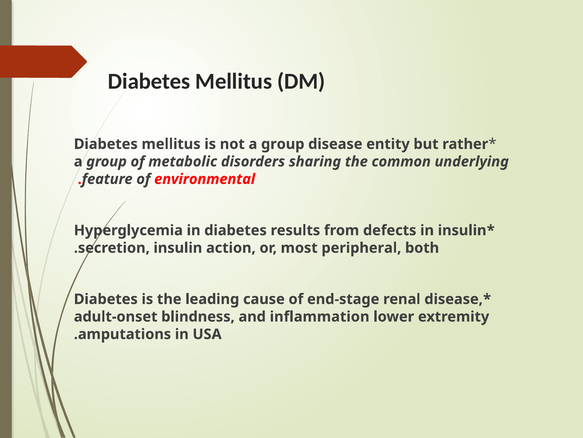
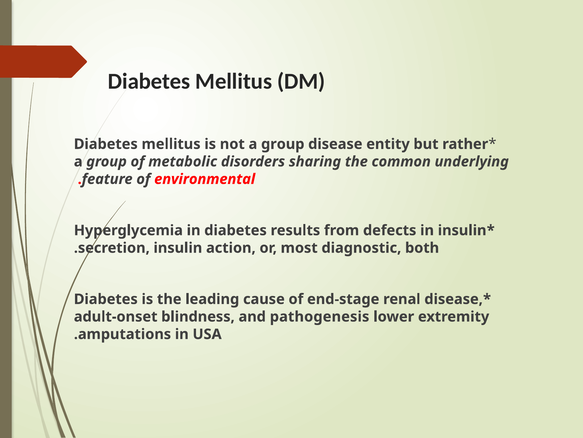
peripheral: peripheral -> diagnostic (361, 248)
inflammation: inflammation -> pathogenesis (320, 316)
